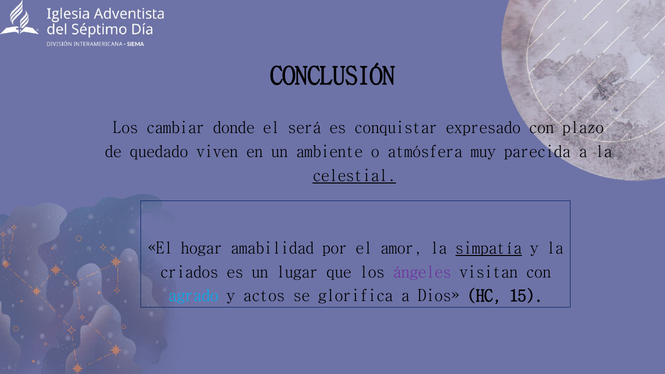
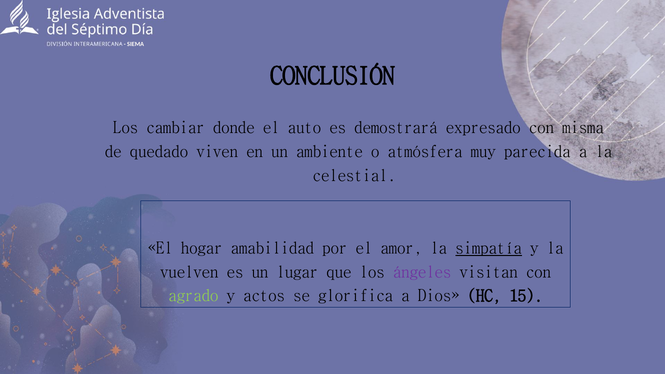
será: será -> auto (304, 128)
conquistar: conquistar -> demostrará (396, 128)
plazo: plazo -> misma (583, 128)
celestial underline: present -> none (354, 176)
criados: criados -> vuelven (189, 272)
agrado colour: light blue -> light green (193, 296)
